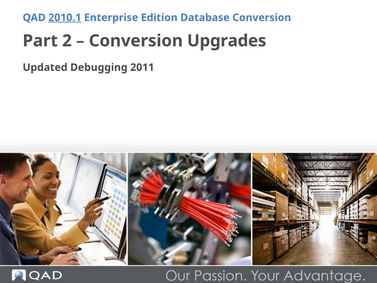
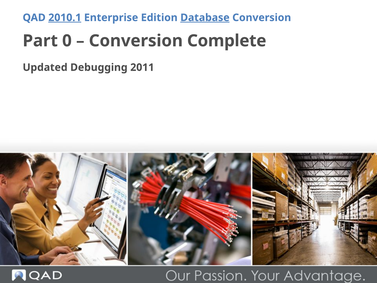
Database underline: none -> present (205, 18)
2: 2 -> 0 (67, 41)
Upgrades: Upgrades -> Complete (227, 41)
